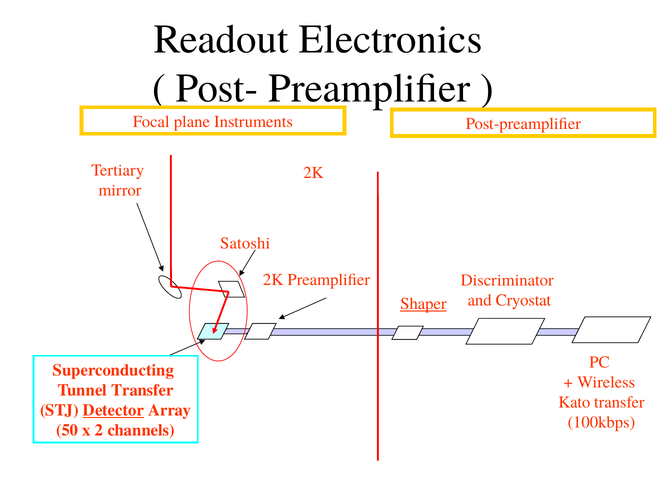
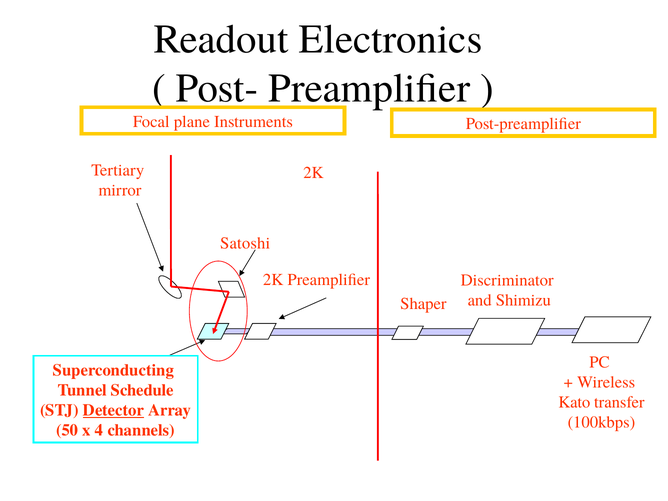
Cryostat: Cryostat -> Shimizu (523, 300)
Shaper underline: present -> none (423, 304)
Tunnel Transfer: Transfer -> Schedule (142, 390)
2: 2 -> 4 (99, 430)
